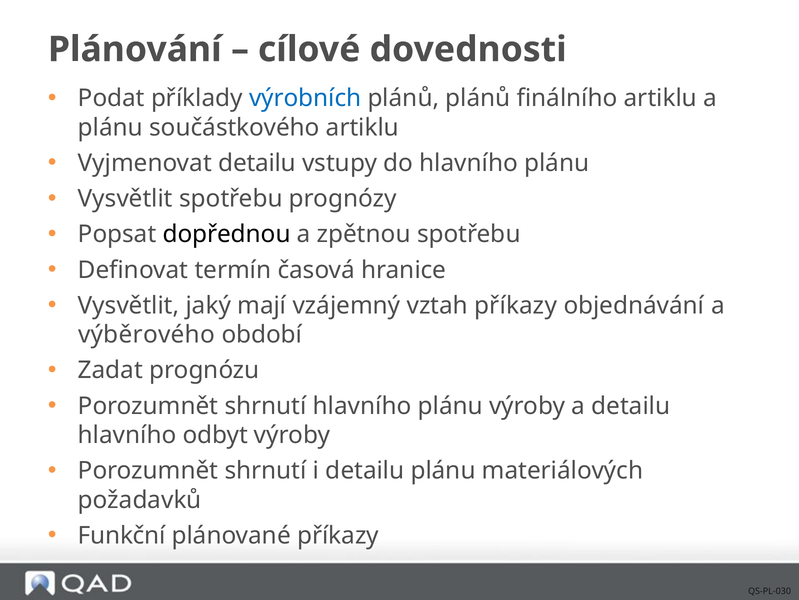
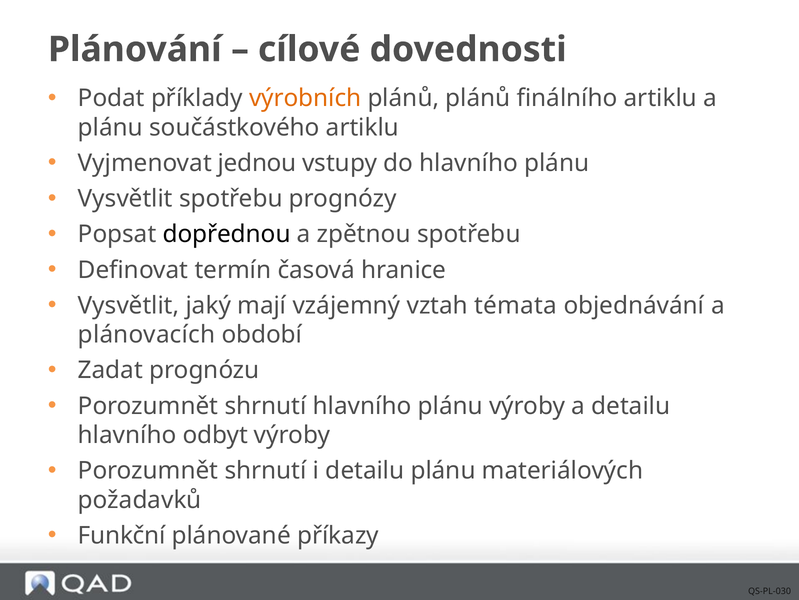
výrobních colour: blue -> orange (305, 98)
Vyjmenovat detailu: detailu -> jednou (257, 163)
vztah příkazy: příkazy -> témata (516, 305)
výběrového: výběrového -> plánovacích (147, 334)
